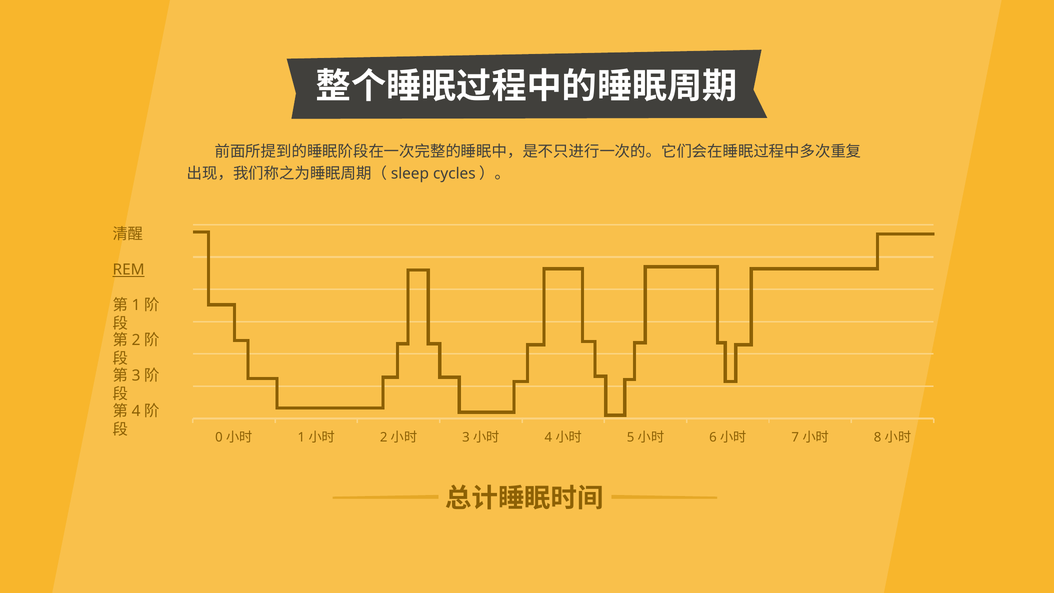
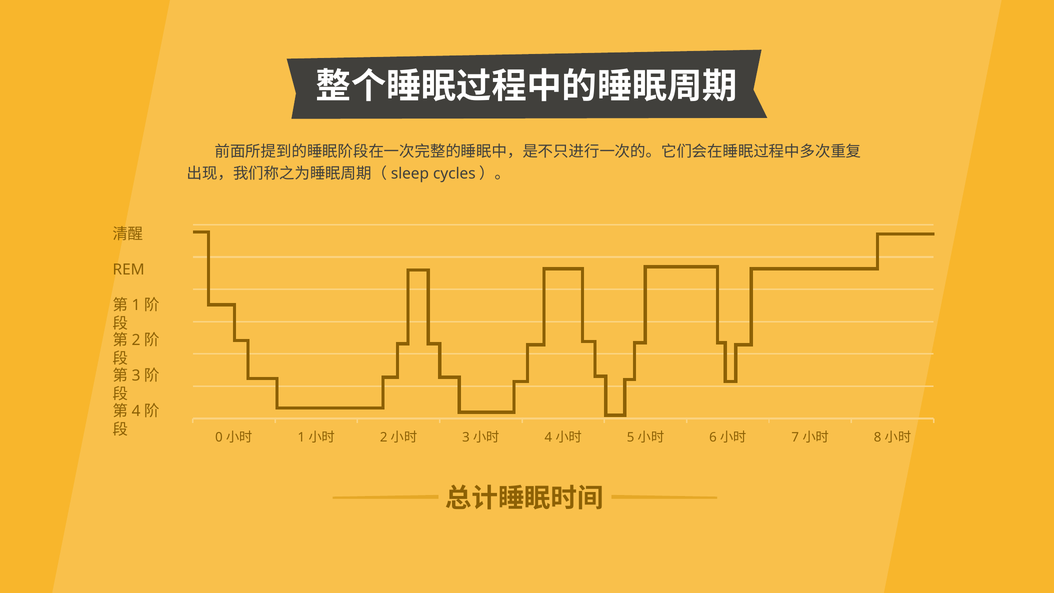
REM underline: present -> none (129, 270)
